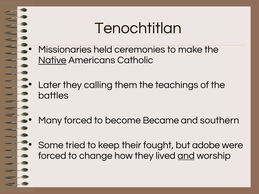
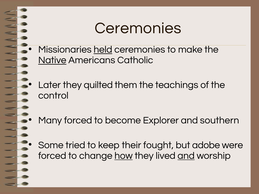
Tenochtitlan: Tenochtitlan -> Ceremonies (138, 28)
held underline: none -> present (103, 50)
calling: calling -> quilted (98, 85)
battles: battles -> control (53, 96)
Became: Became -> Explorer (161, 120)
how underline: none -> present (124, 156)
